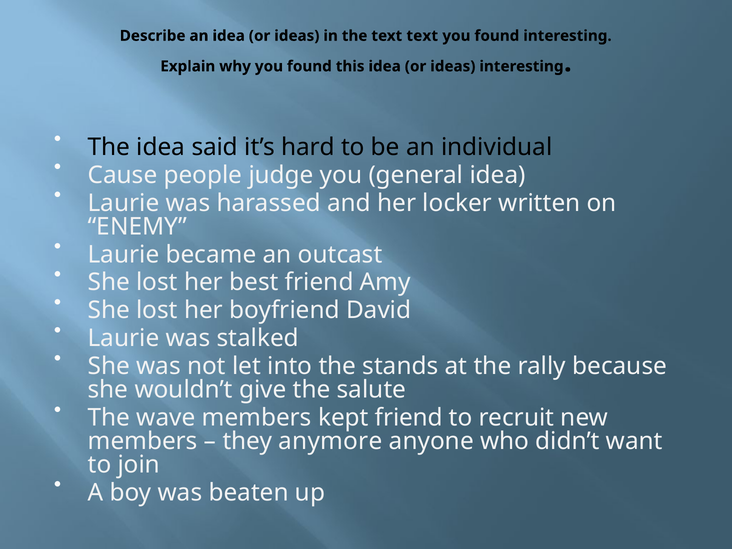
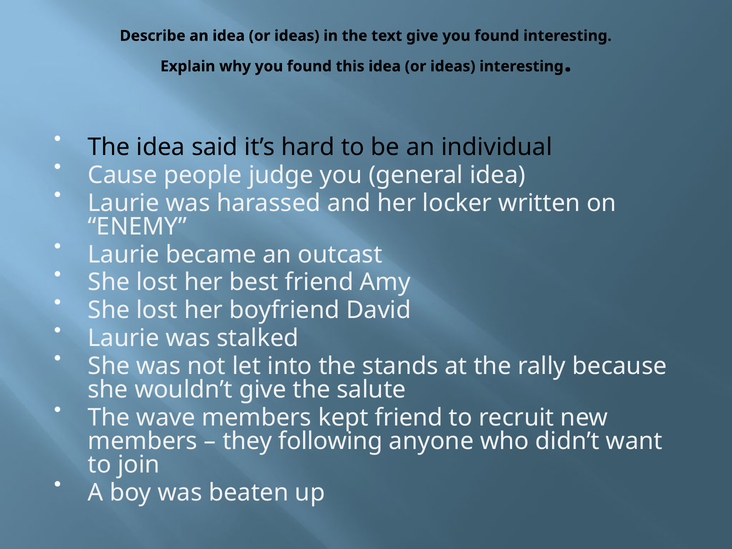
text text: text -> give (422, 36)
anymore: anymore -> following (331, 441)
